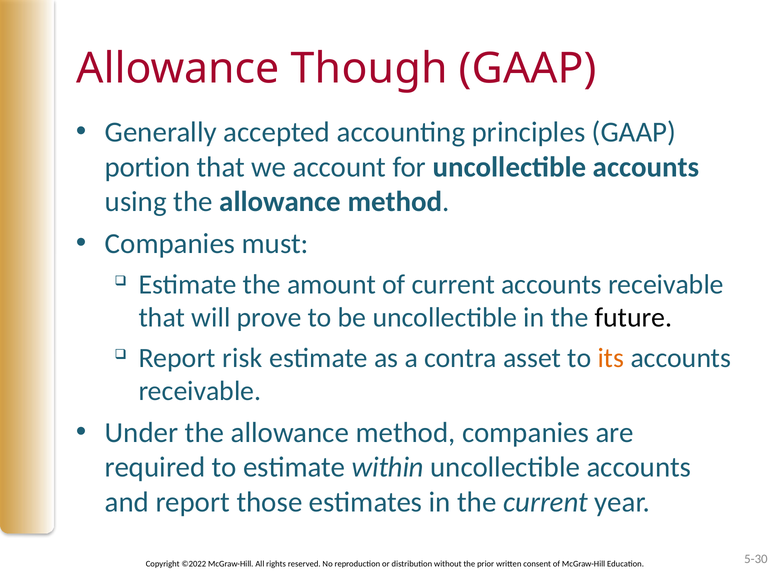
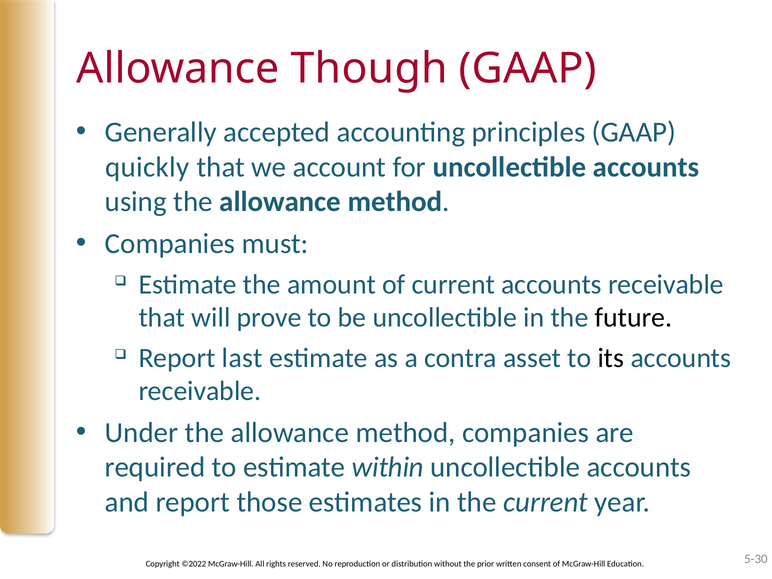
portion: portion -> quickly (147, 167)
risk: risk -> last (242, 358)
its colour: orange -> black (611, 358)
